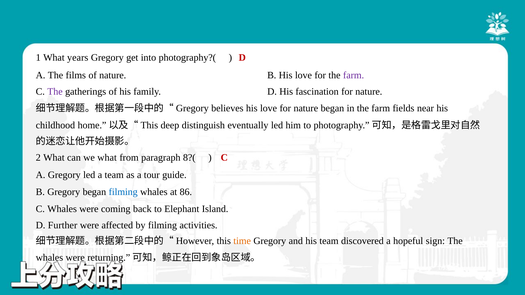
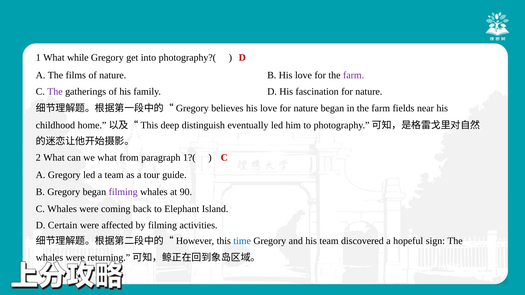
years: years -> while (78, 58)
8?(: 8?( -> 1?( (189, 158)
filming colour: blue -> purple (123, 192)
86: 86 -> 90 (186, 192)
Further: Further -> Certain (63, 225)
time colour: orange -> blue (242, 241)
